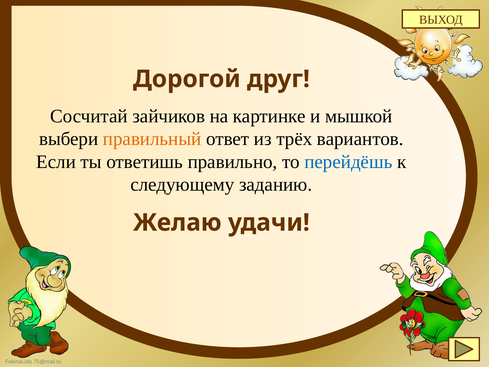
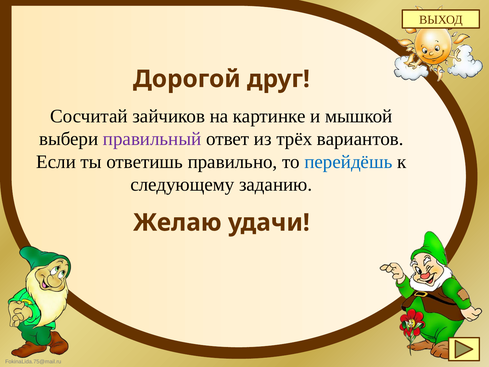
правильный colour: orange -> purple (152, 139)
